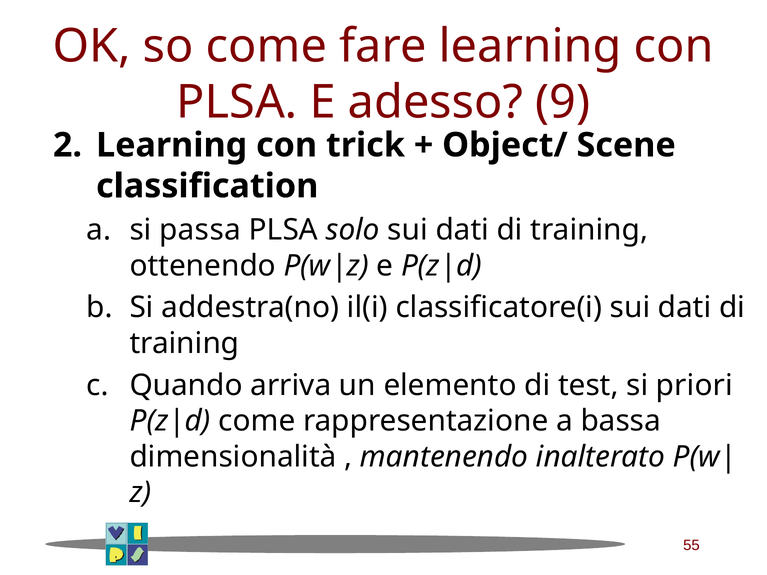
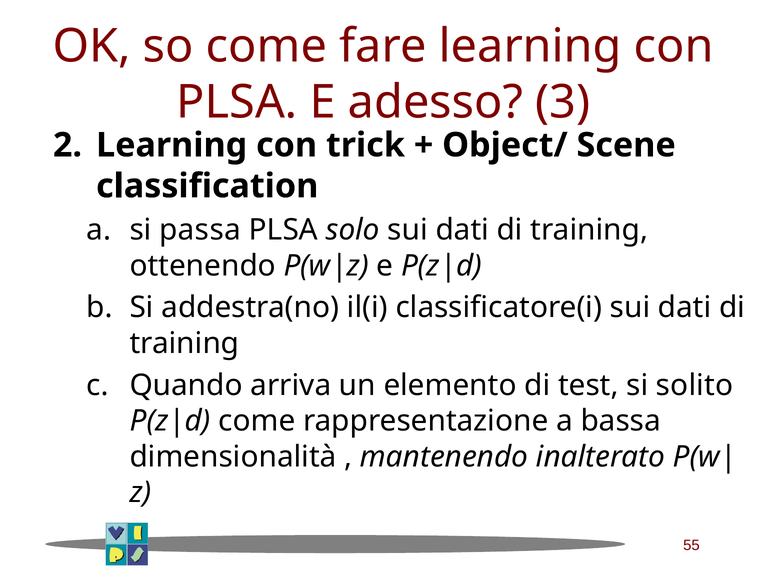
9: 9 -> 3 (563, 102)
priori: priori -> solito (695, 385)
